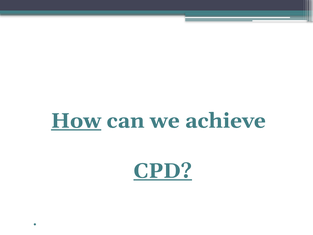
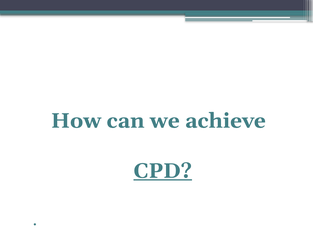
How underline: present -> none (76, 121)
